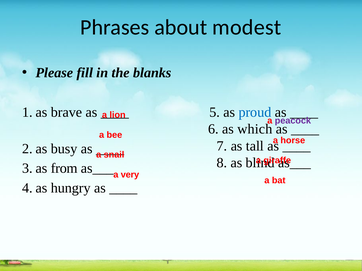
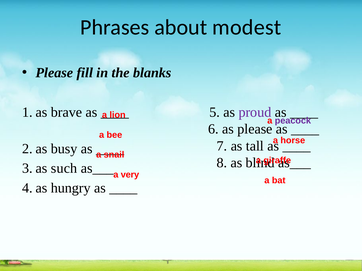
proud colour: blue -> purple (255, 112)
as which: which -> please (255, 129)
from: from -> such (64, 169)
